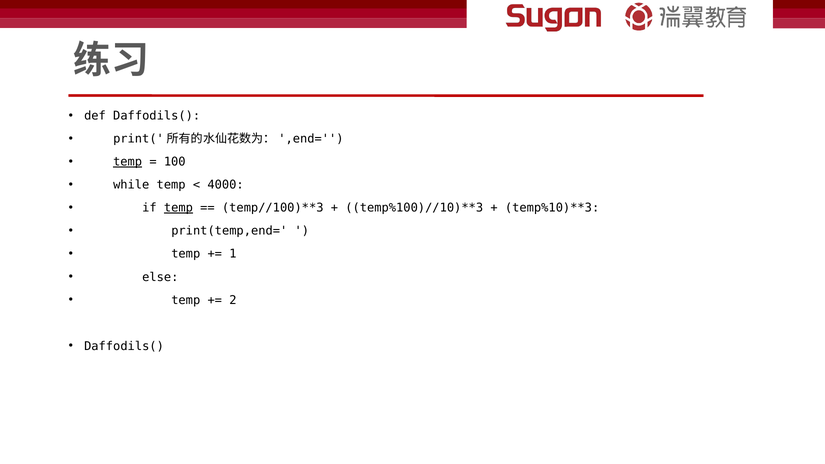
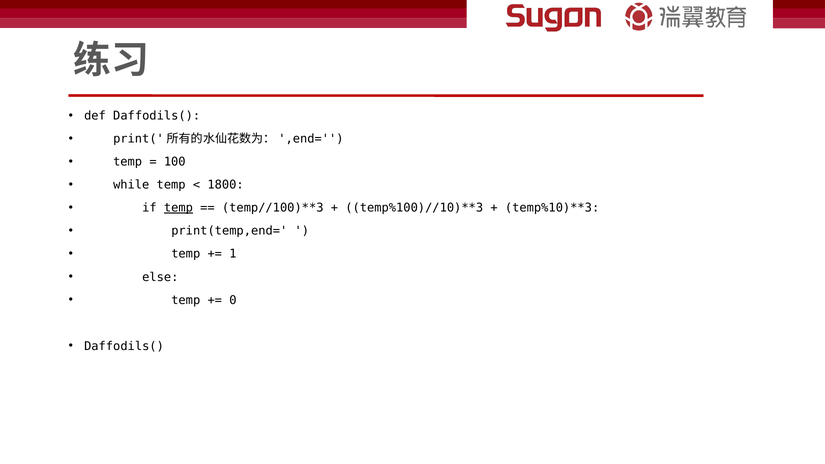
temp underline: present -> none (128, 162)
4000: 4000 -> 1800 (226, 185)
2: 2 -> 0 (233, 300)
